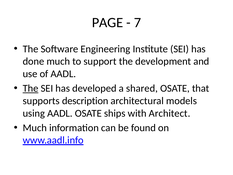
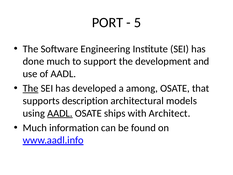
PAGE: PAGE -> PORT (107, 23)
7: 7 -> 5 (137, 23)
shared: shared -> among (142, 88)
AADL underline: none -> present (60, 113)
